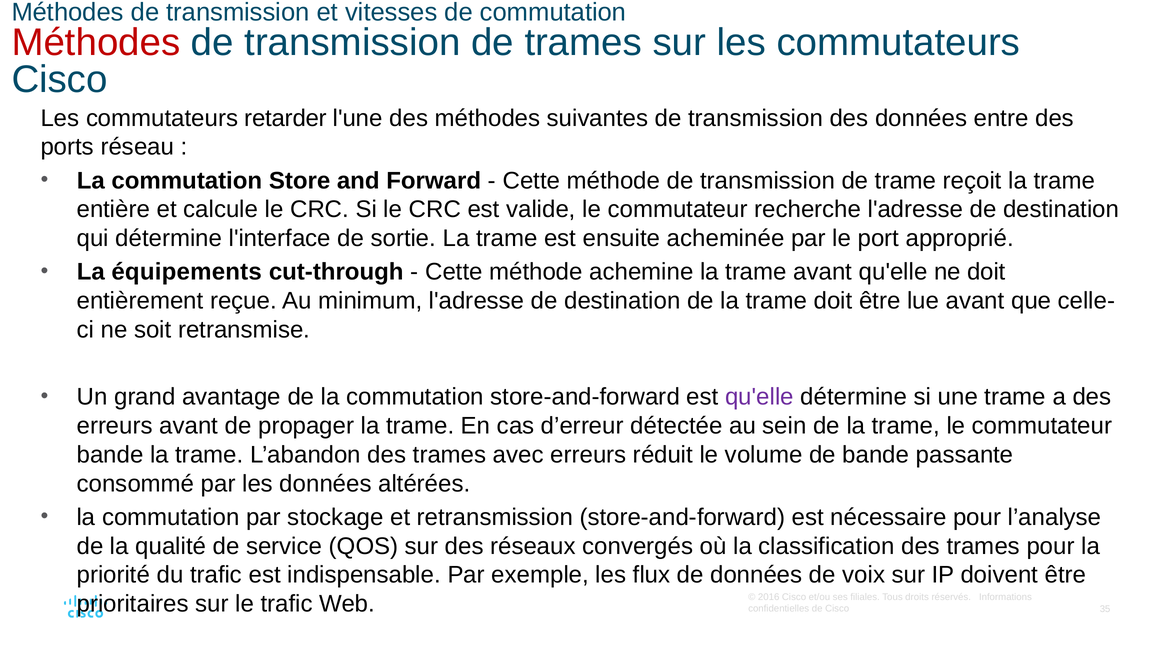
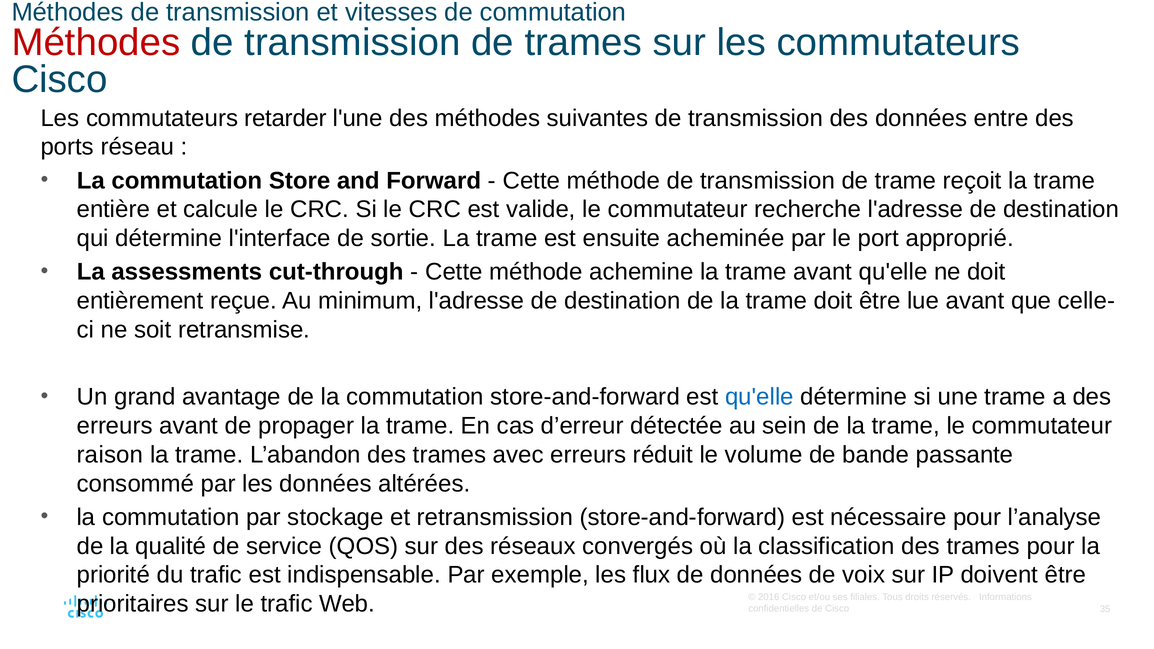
équipements: équipements -> assessments (187, 272)
qu'elle colour: purple -> blue (759, 397)
bande: bande -> raison (110, 455)
